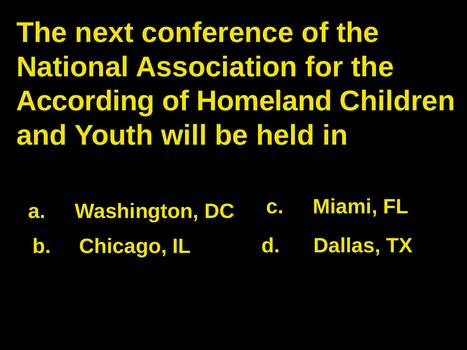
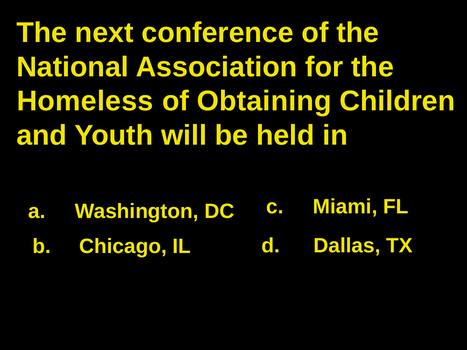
According: According -> Homeless (85, 101)
Homeland: Homeland -> Obtaining (264, 101)
